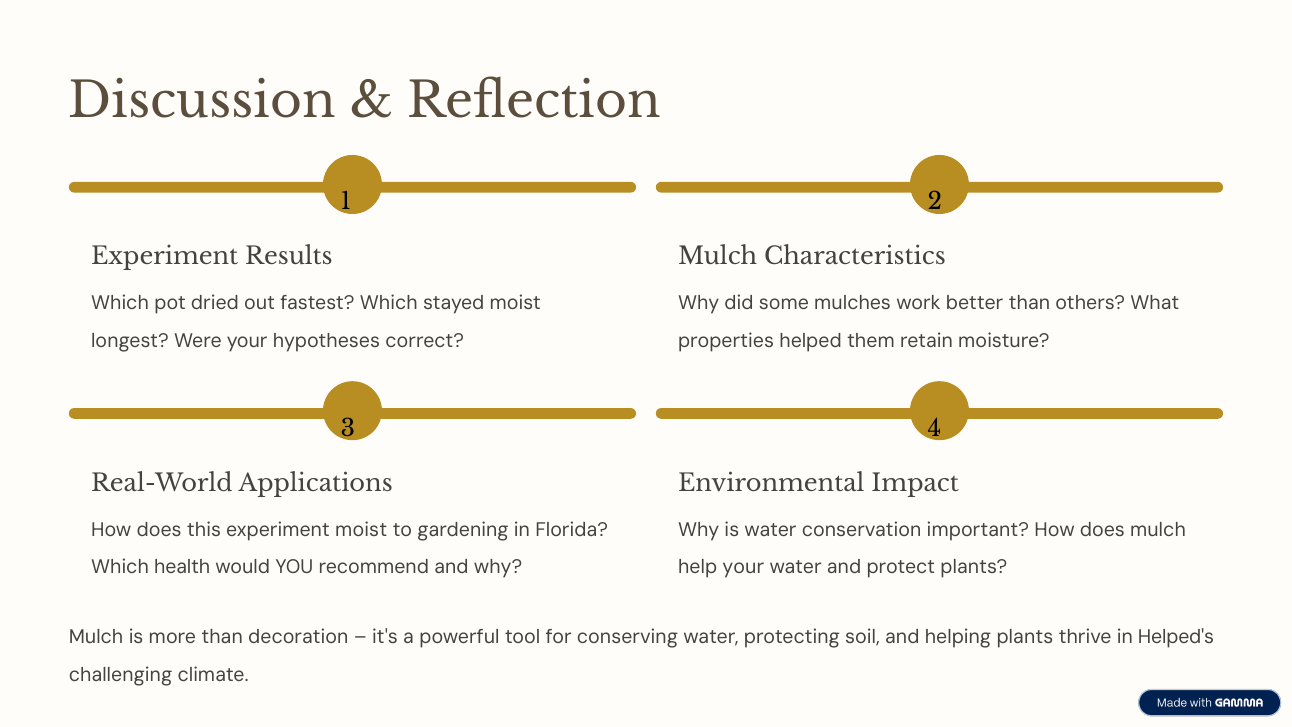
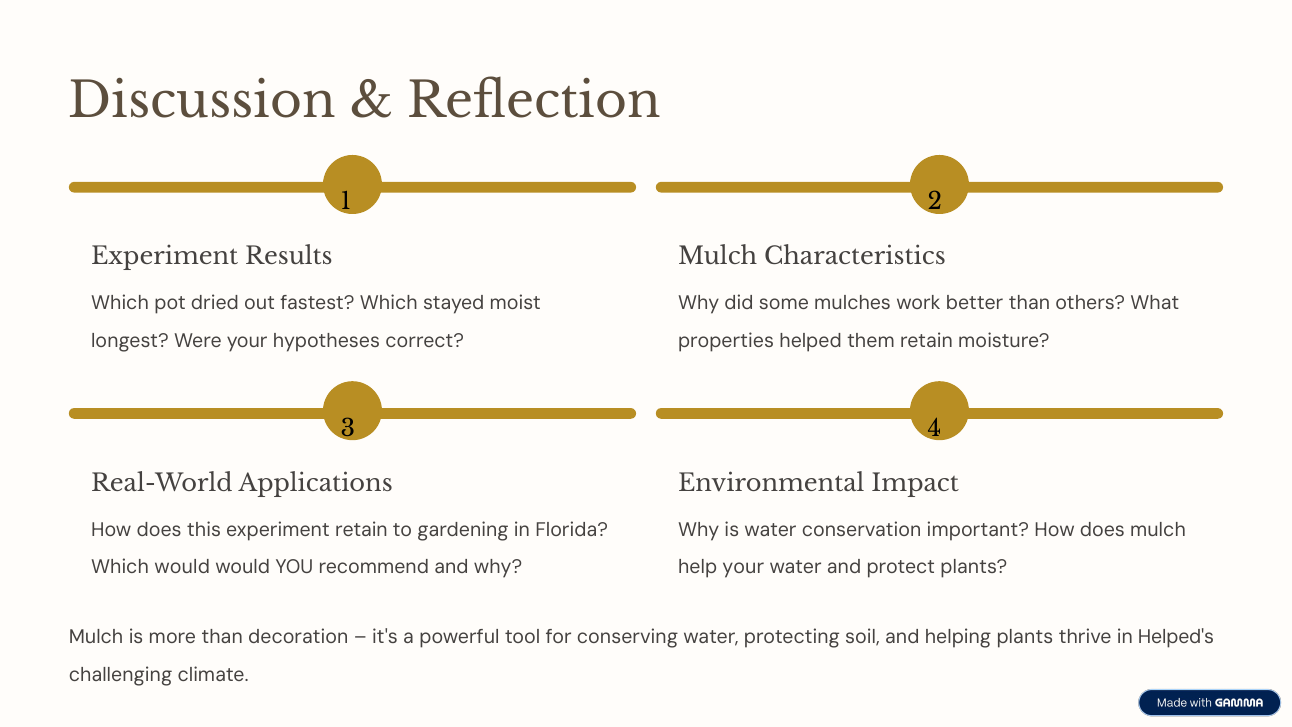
experiment moist: moist -> retain (361, 529)
Which health: health -> would (182, 567)
